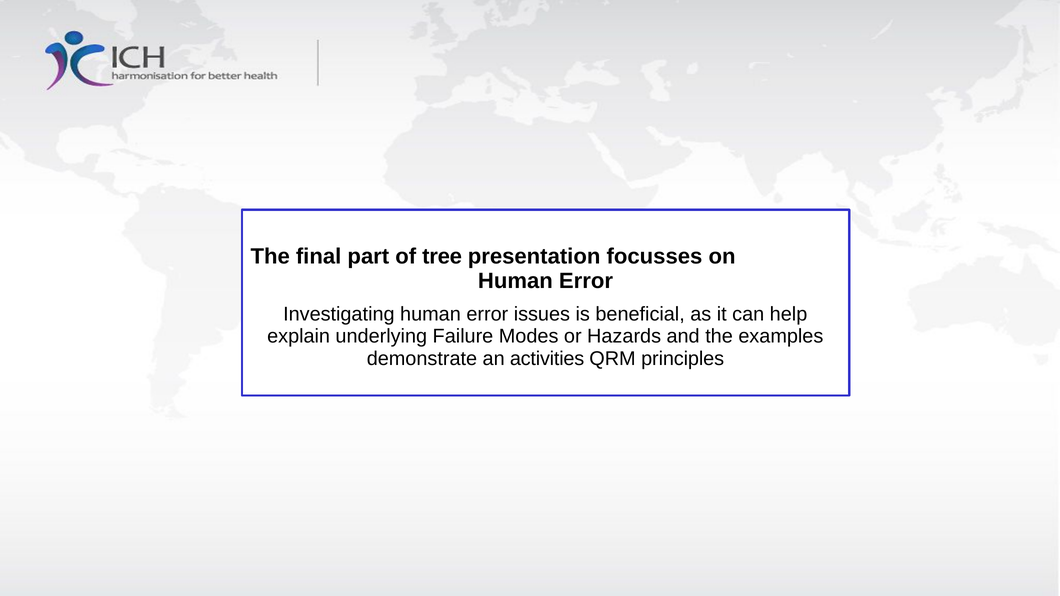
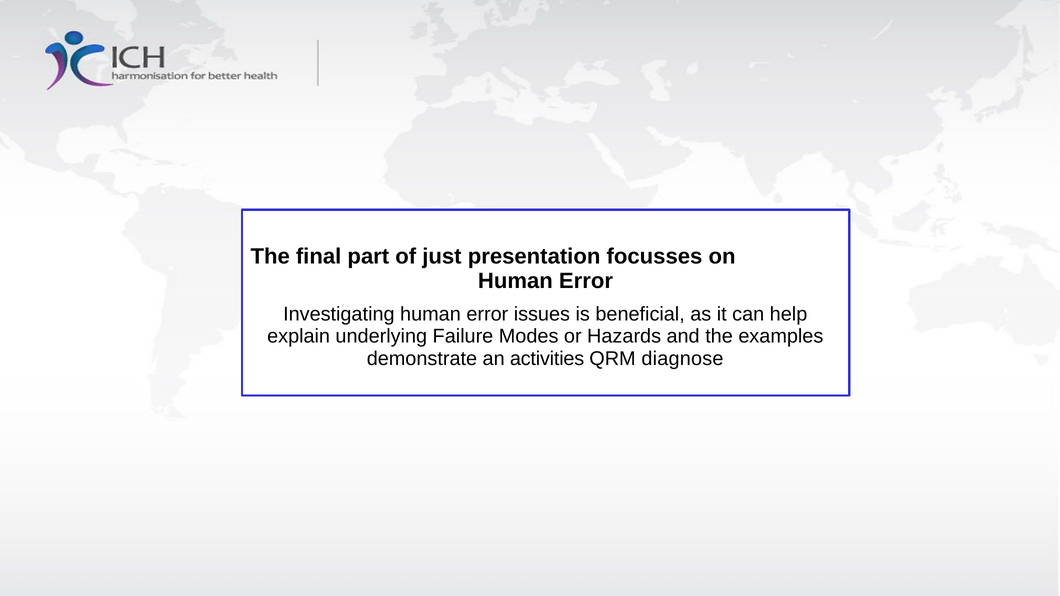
tree: tree -> just (442, 256)
principles: principles -> diagnose (682, 359)
